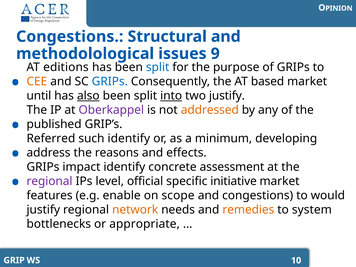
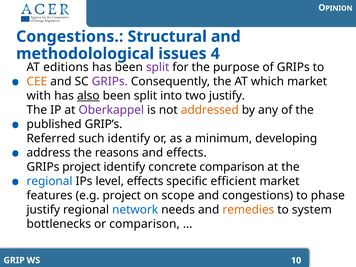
9: 9 -> 4 (215, 54)
split colour: blue -> purple (158, 67)
GRIPs colour: blue -> purple (110, 82)
based: based -> which (267, 82)
until: until -> with (39, 96)
into underline: present -> none (171, 96)
GRIPs impact: impact -> project (81, 167)
concrete assessment: assessment -> comparison (232, 167)
regional colour: purple -> blue (49, 181)
level official: official -> effects (145, 181)
initiative: initiative -> efficient (233, 181)
e.g enable: enable -> project (122, 195)
would: would -> phase (328, 195)
network colour: orange -> blue (135, 210)
or appropriate: appropriate -> comparison (145, 224)
